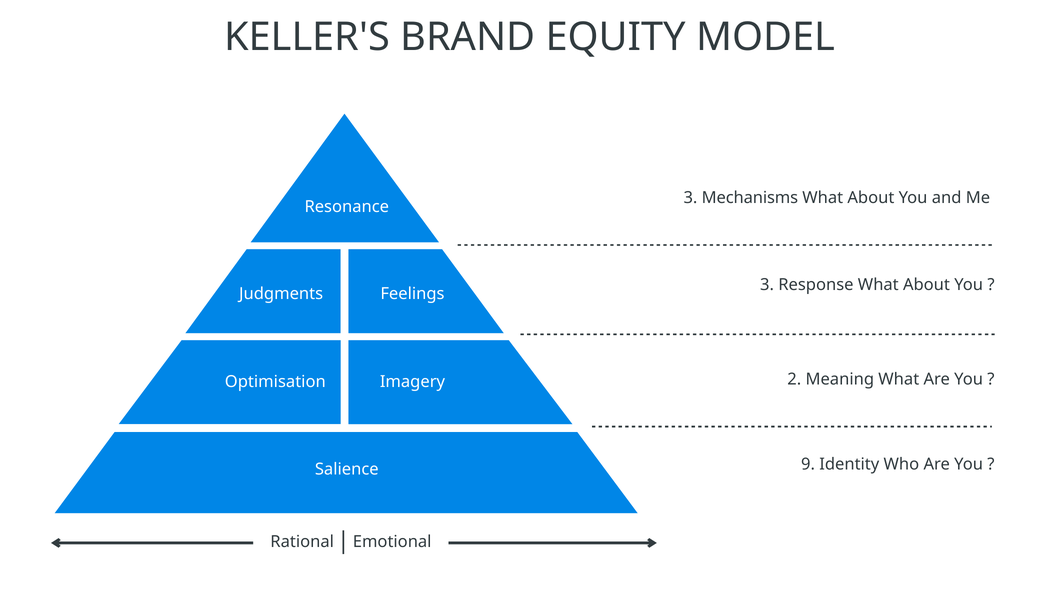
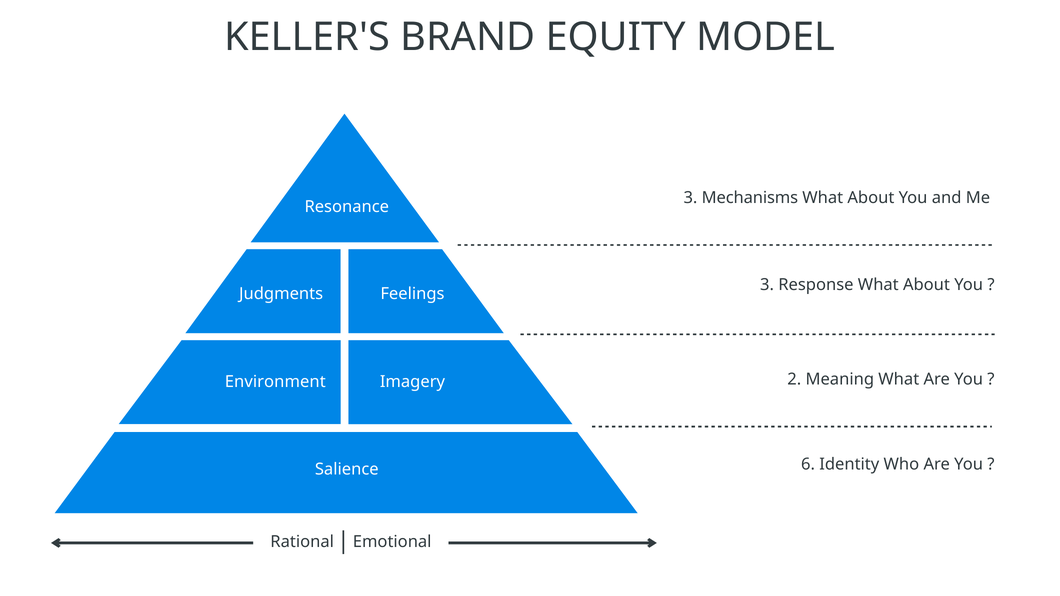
Optimisation: Optimisation -> Environment (275, 382)
9: 9 -> 6 (808, 464)
